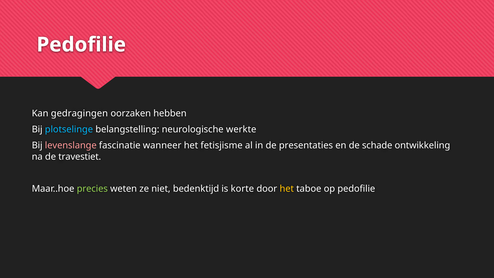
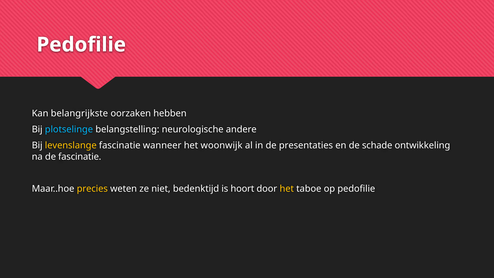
gedragingen: gedragingen -> belangrijkste (79, 113)
werkte: werkte -> andere (241, 129)
levenslange colour: pink -> yellow (71, 146)
fetisjisme: fetisjisme -> woonwijk (222, 146)
de travestiet: travestiet -> fascinatie (80, 157)
precies colour: light green -> yellow (92, 189)
korte: korte -> hoort (242, 189)
